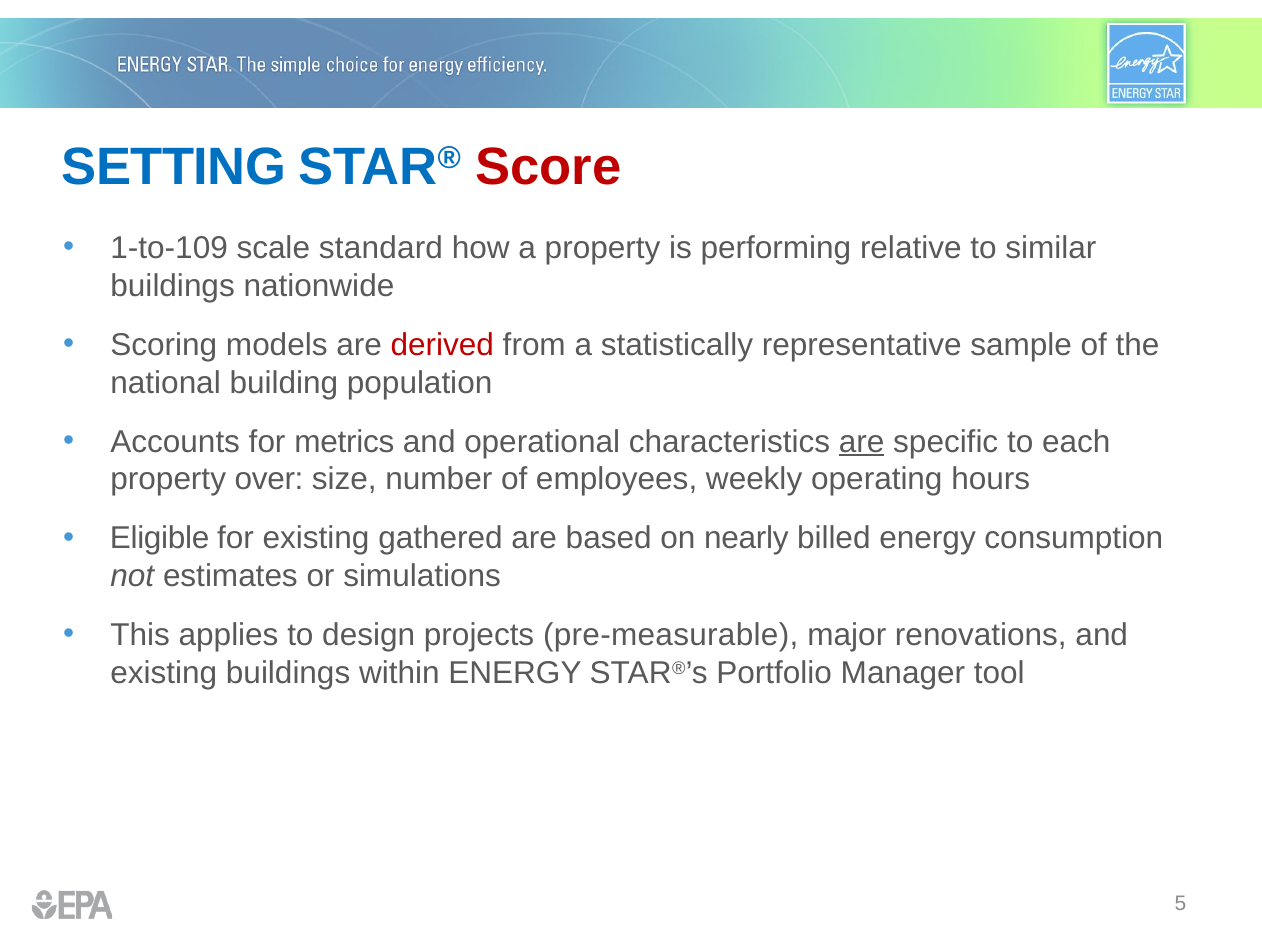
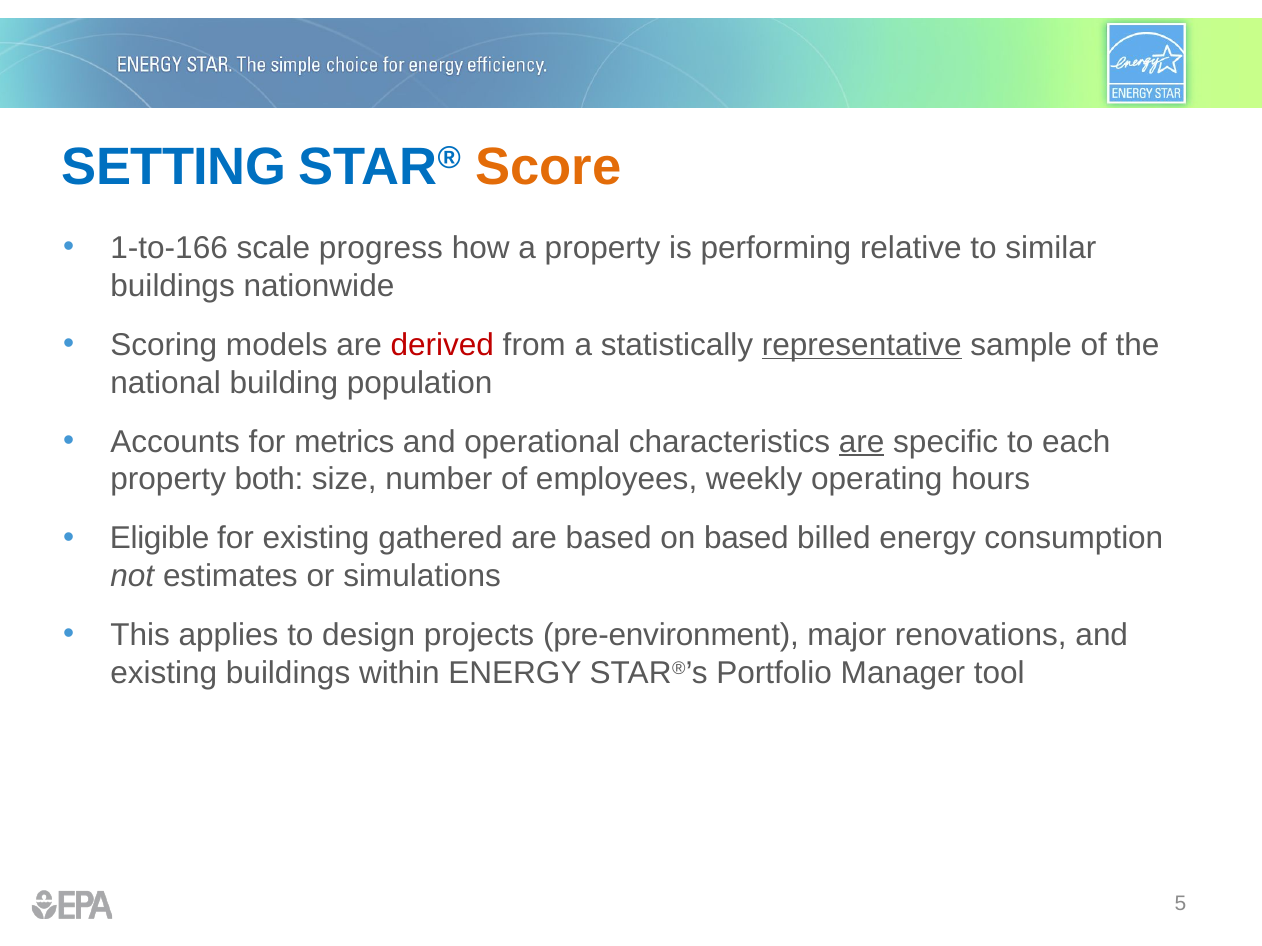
Score colour: red -> orange (548, 168)
1-to-109: 1-to-109 -> 1-to-166 (169, 248)
standard: standard -> progress (381, 248)
representative underline: none -> present (862, 345)
over: over -> both (269, 480)
on nearly: nearly -> based (746, 539)
pre-measurable: pre-measurable -> pre-environment (671, 635)
